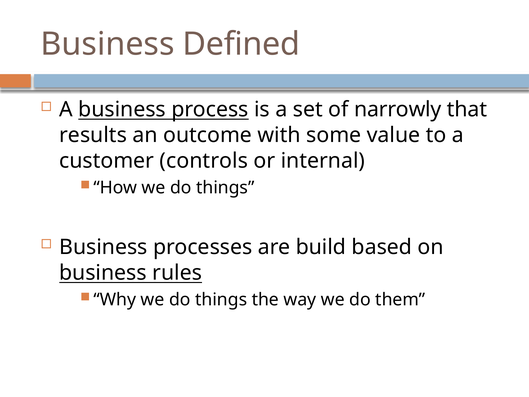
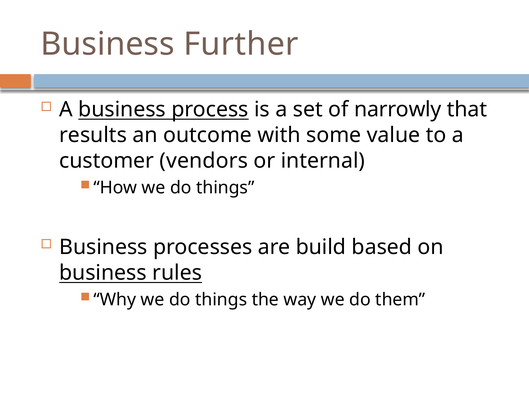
Defined: Defined -> Further (241, 44)
controls: controls -> vendors (204, 161)
